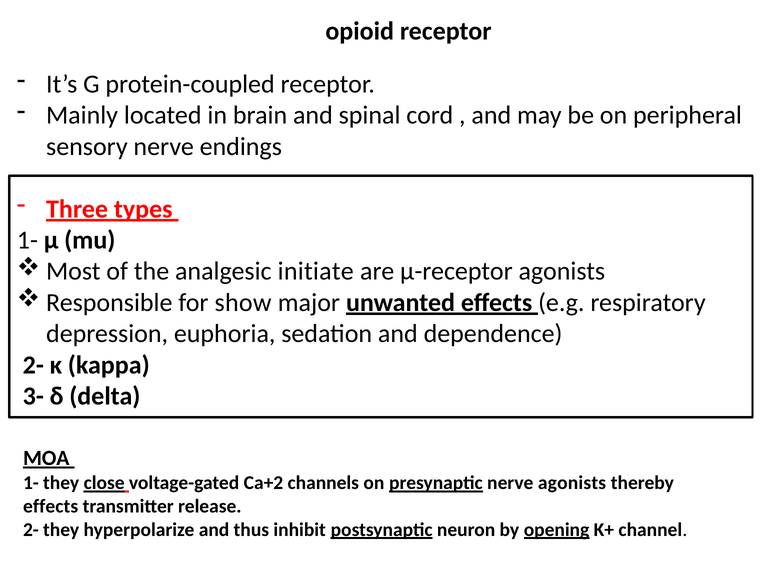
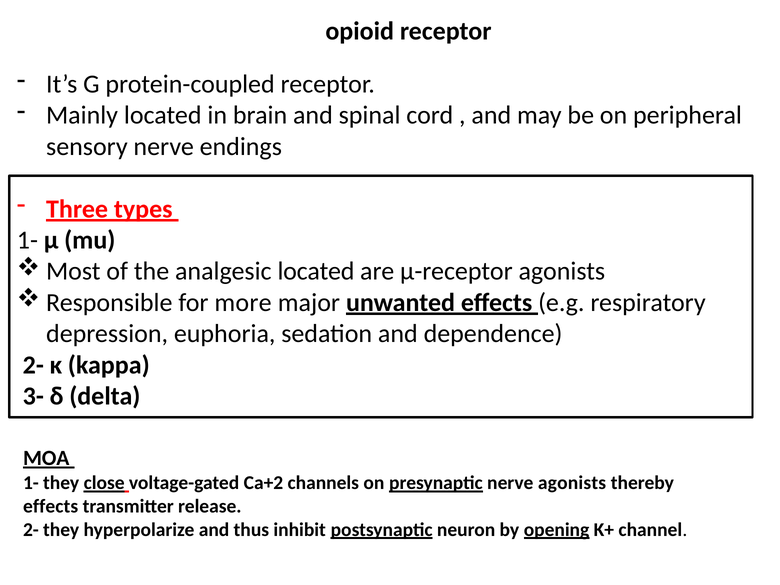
analgesic initiate: initiate -> located (316, 271)
show: show -> more (243, 303)
